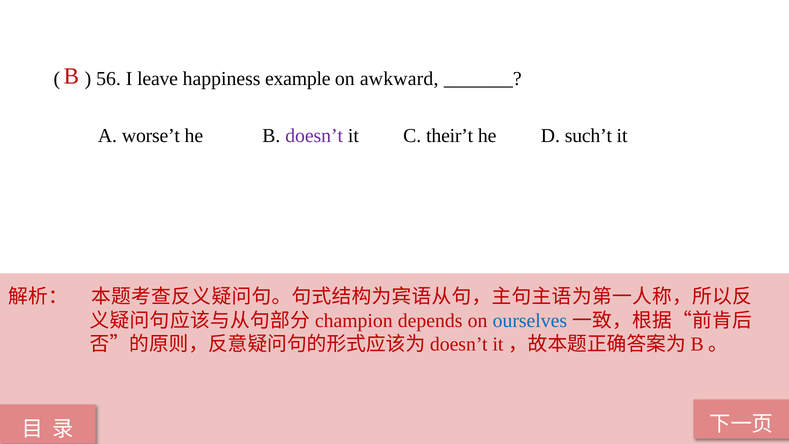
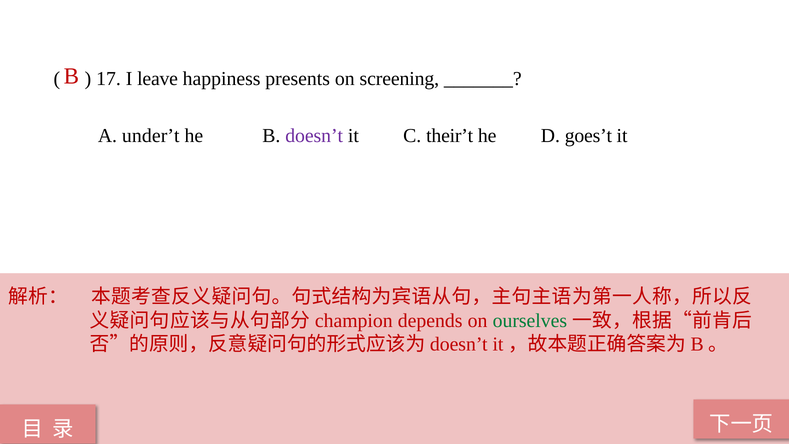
56: 56 -> 17 (109, 79)
example: example -> presents (298, 79)
awkward: awkward -> screening (399, 79)
worse’t: worse’t -> under’t (151, 135)
such’t: such’t -> goes’t (588, 135)
ourselves colour: blue -> green (530, 320)
